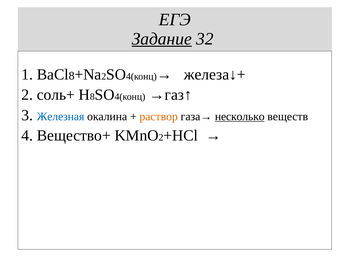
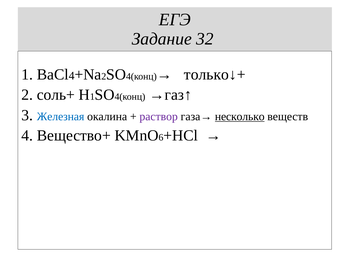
Задание underline: present -> none (162, 39)
8: 8 -> 4 (72, 76)
железа↓+: железа↓+ -> только↓+ (215, 74)
8: 8 -> 1 (92, 97)
раствор colour: orange -> purple (159, 116)
2: 2 -> 6 (161, 137)
